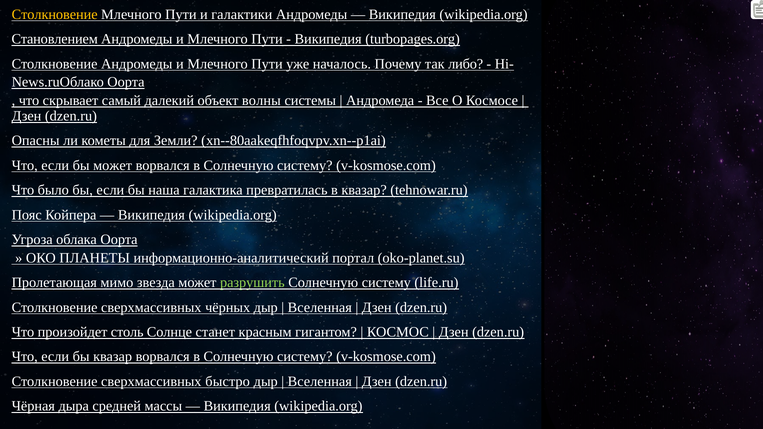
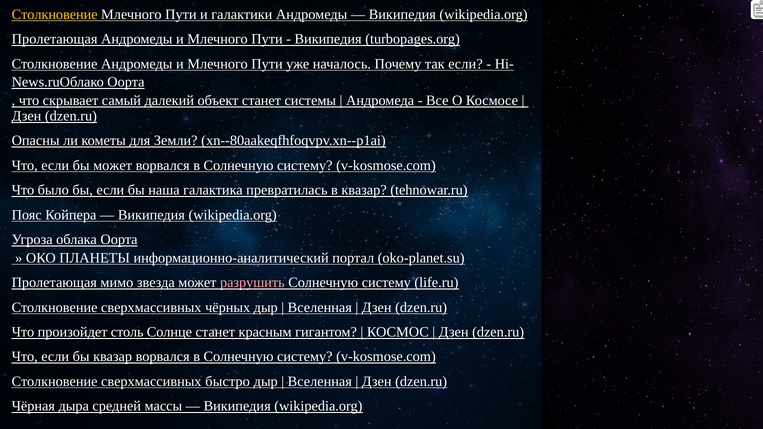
Становлением: Становлением -> Пролетающая (55, 39)
так либо: либо -> если (466, 64)
объект волны: волны -> станет (261, 101)
разрушить colour: light green -> pink (252, 283)
